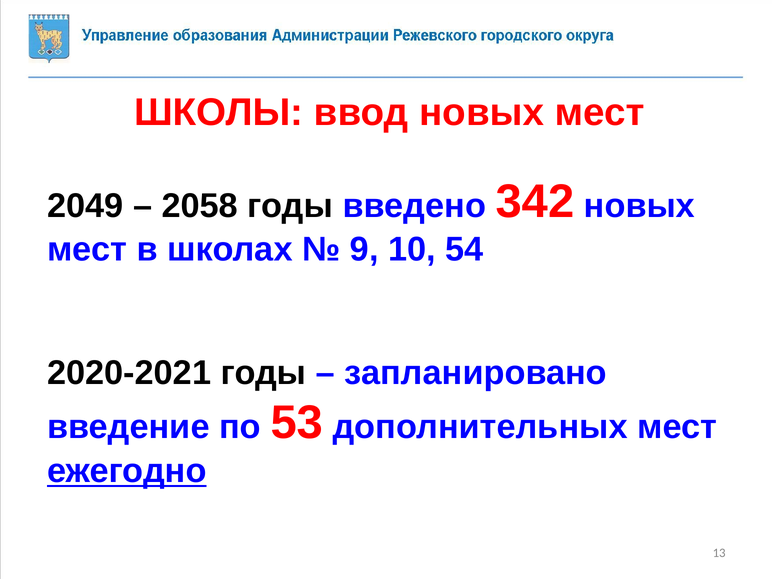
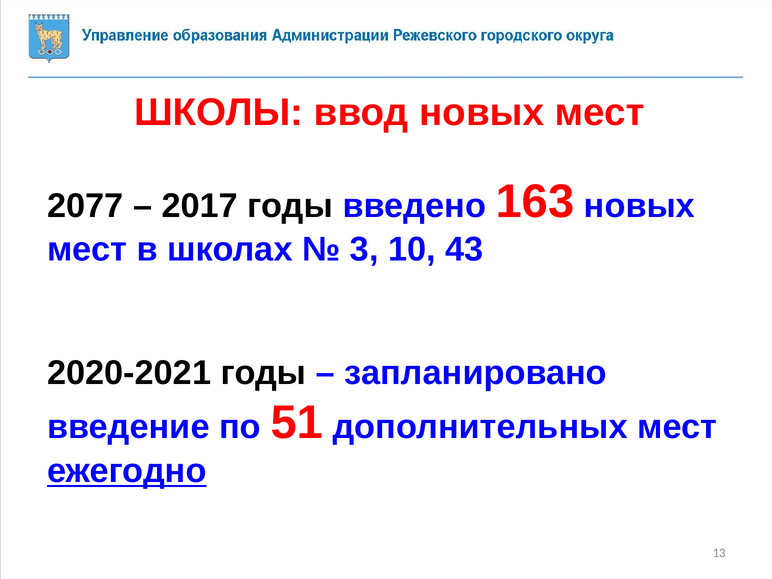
2049: 2049 -> 2077 (85, 206)
2058: 2058 -> 2017 (200, 206)
342: 342 -> 163 (535, 202)
9: 9 -> 3 (364, 250)
54: 54 -> 43 (465, 250)
53: 53 -> 51 (297, 423)
